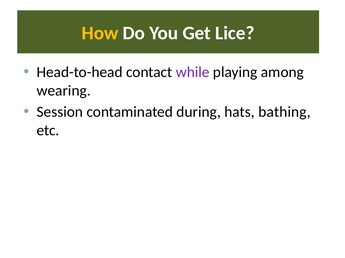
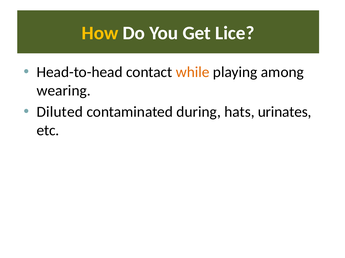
while colour: purple -> orange (193, 72)
Session: Session -> Diluted (60, 112)
bathing: bathing -> urinates (285, 112)
